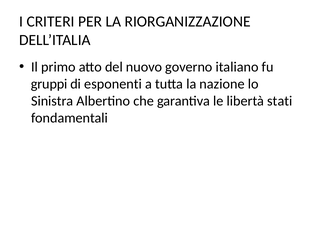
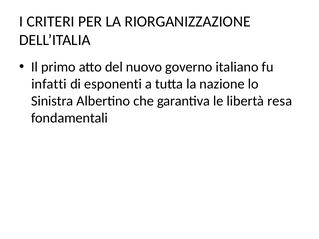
gruppi: gruppi -> infatti (49, 84)
stati: stati -> resa (280, 101)
